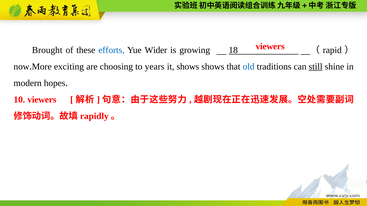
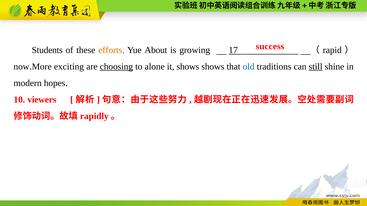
viewers: viewers -> success (270, 47)
Brought: Brought -> Students (47, 50)
efforts colour: blue -> orange (111, 50)
Wider: Wider -> About (156, 50)
18: 18 -> 17 (233, 50)
choosing underline: none -> present (116, 67)
years: years -> alone (155, 67)
